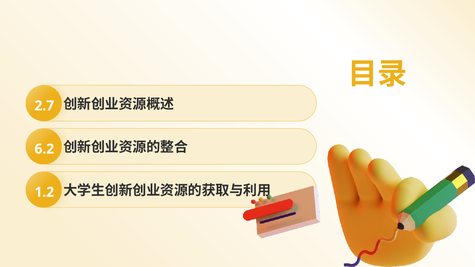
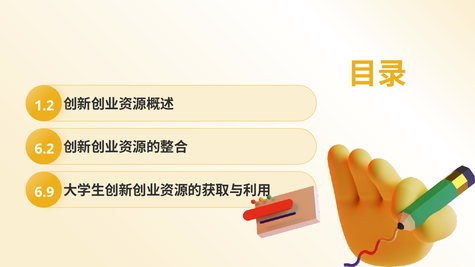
2.7: 2.7 -> 1.2 (44, 106)
1.2: 1.2 -> 6.9 (44, 192)
